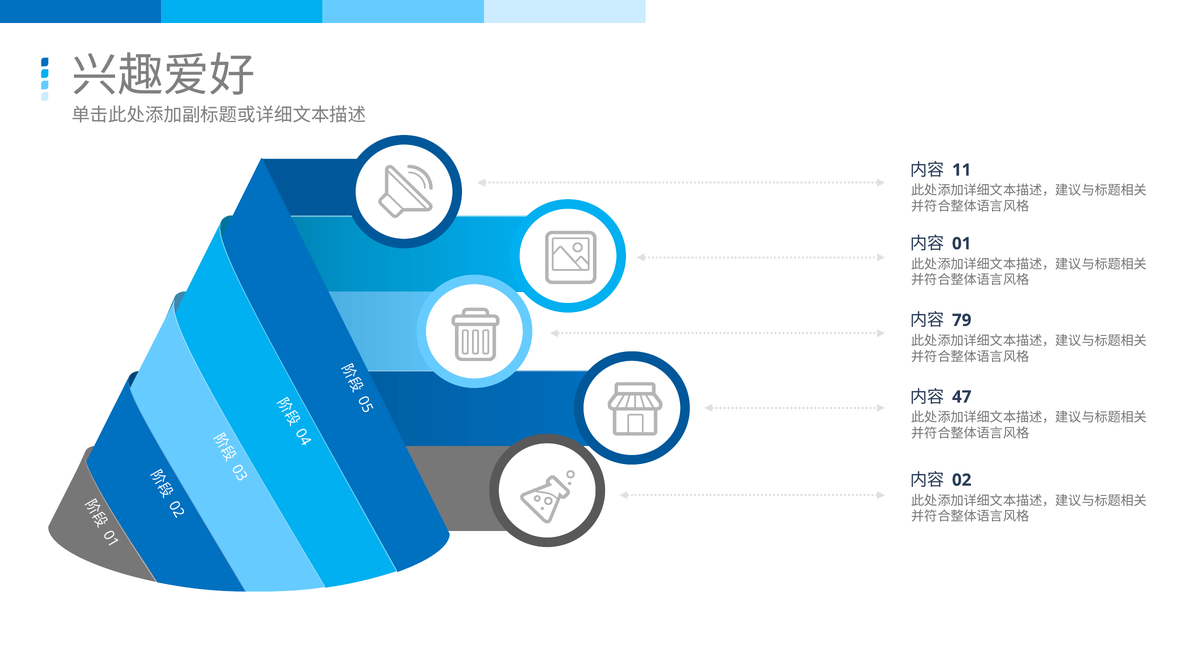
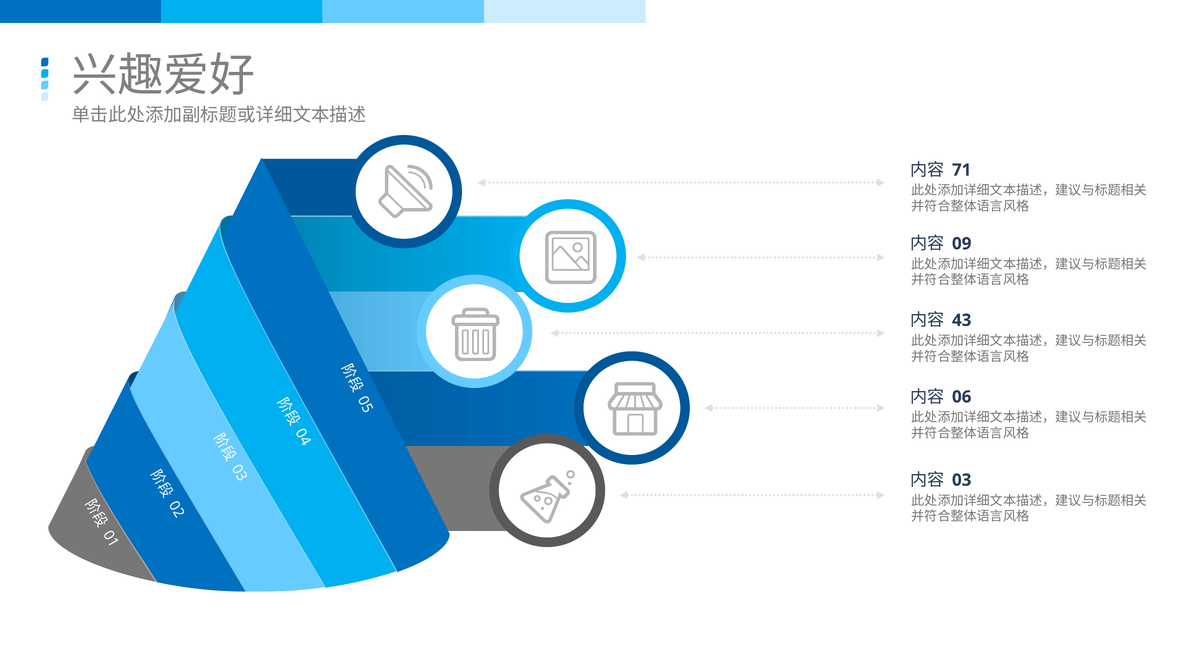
11: 11 -> 71 (962, 170)
01: 01 -> 09 (962, 243)
79: 79 -> 43 (962, 320)
47: 47 -> 06 (962, 397)
02: 02 -> 03 (962, 480)
